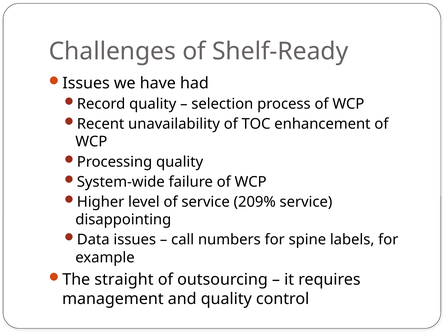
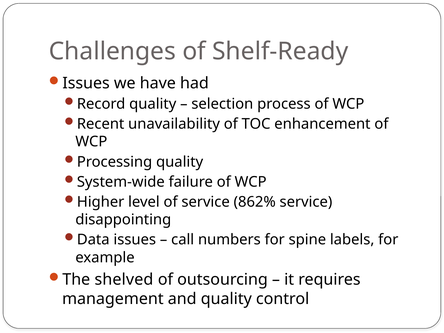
209%: 209% -> 862% (255, 202)
straight: straight -> shelved (124, 280)
